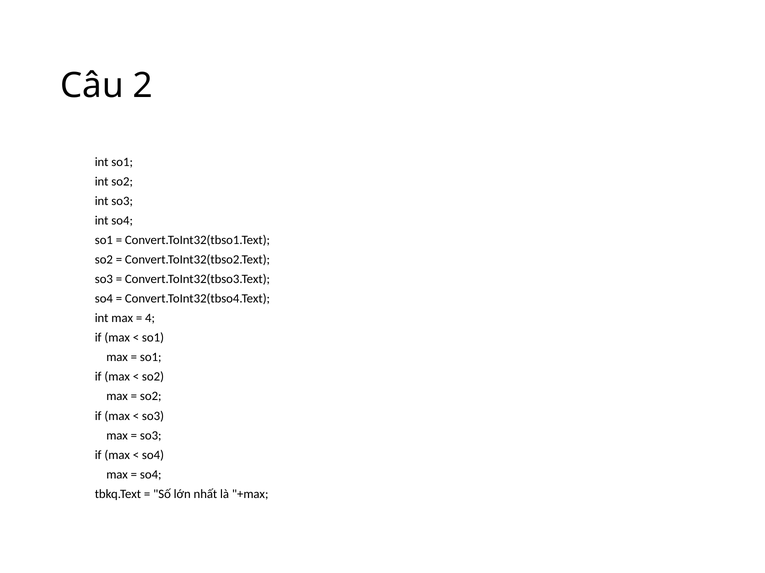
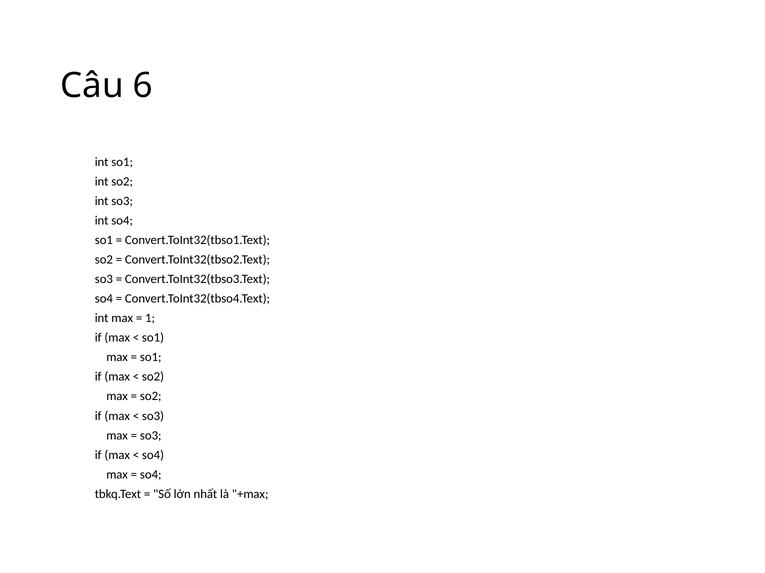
2: 2 -> 6 (143, 86)
4: 4 -> 1 (150, 319)
